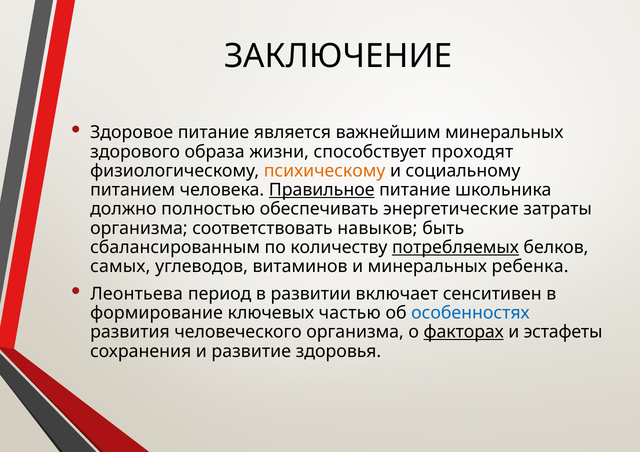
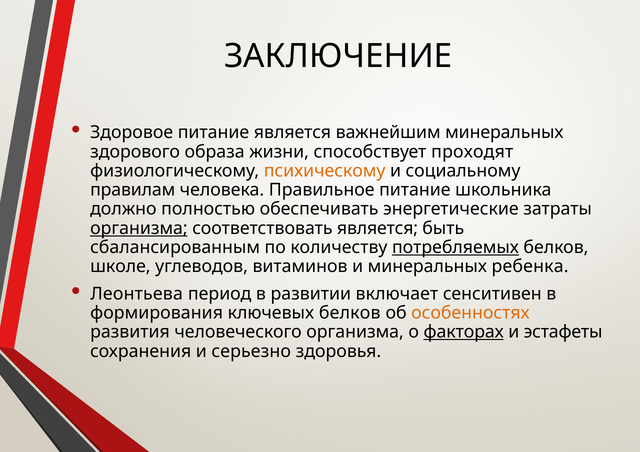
питанием: питанием -> правилам (133, 190)
Правильное underline: present -> none (322, 190)
организма underline: none -> present (139, 228)
соответствовать навыков: навыков -> является (378, 228)
самых: самых -> школе (120, 267)
формирование: формирование -> формирования (157, 313)
ключевых частью: частью -> белков (350, 313)
особенностях colour: blue -> orange (470, 313)
развитие: развитие -> серьезно (251, 351)
